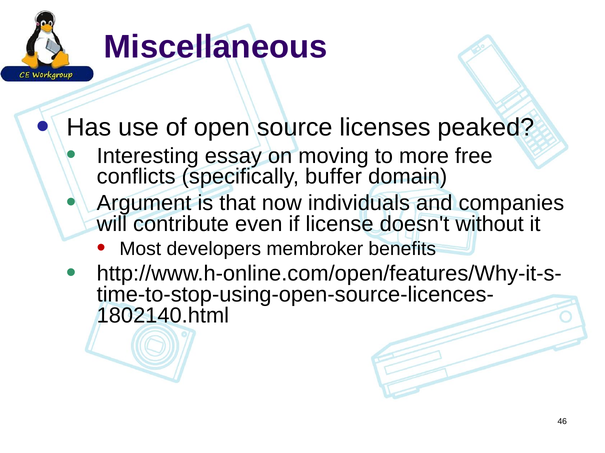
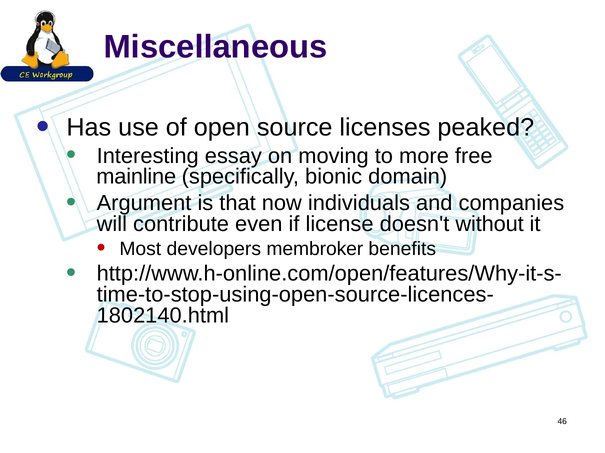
conflicts: conflicts -> mainline (136, 177)
buffer: buffer -> bionic (334, 177)
